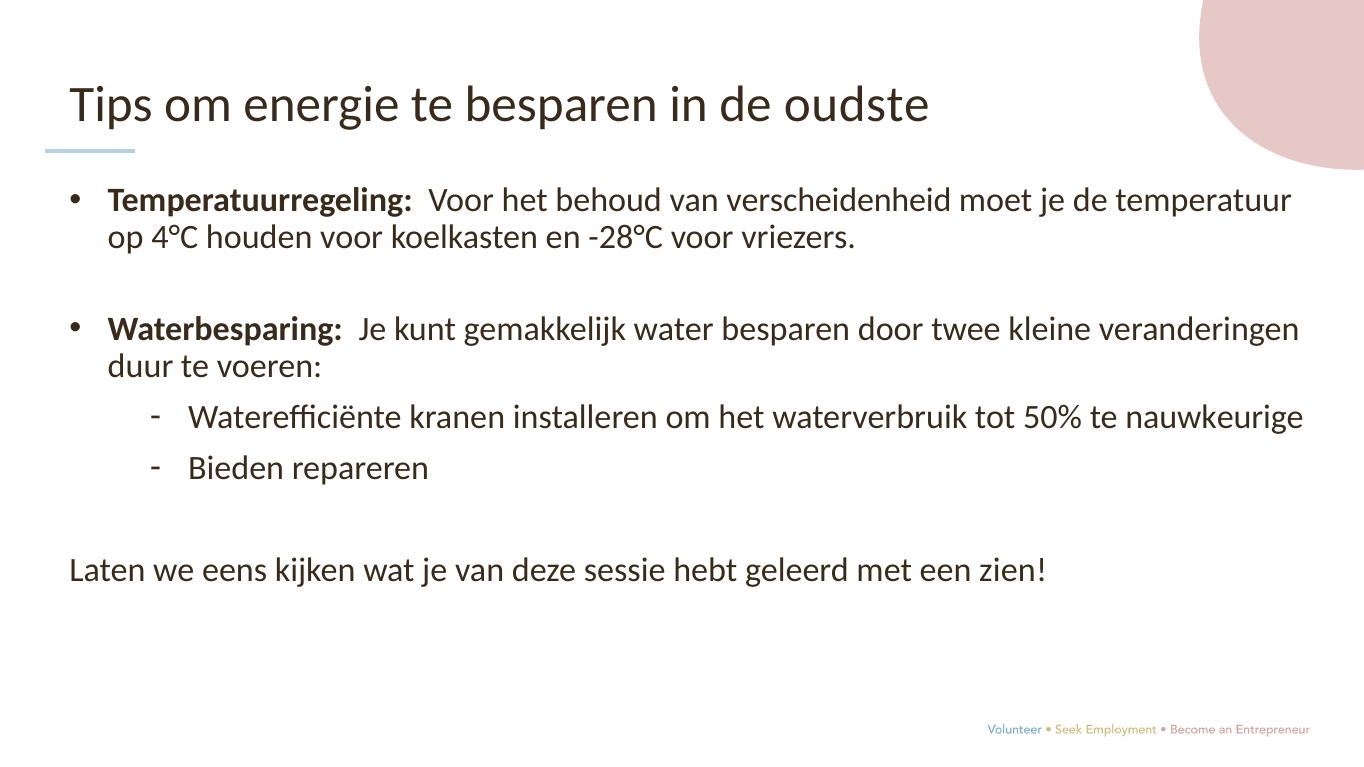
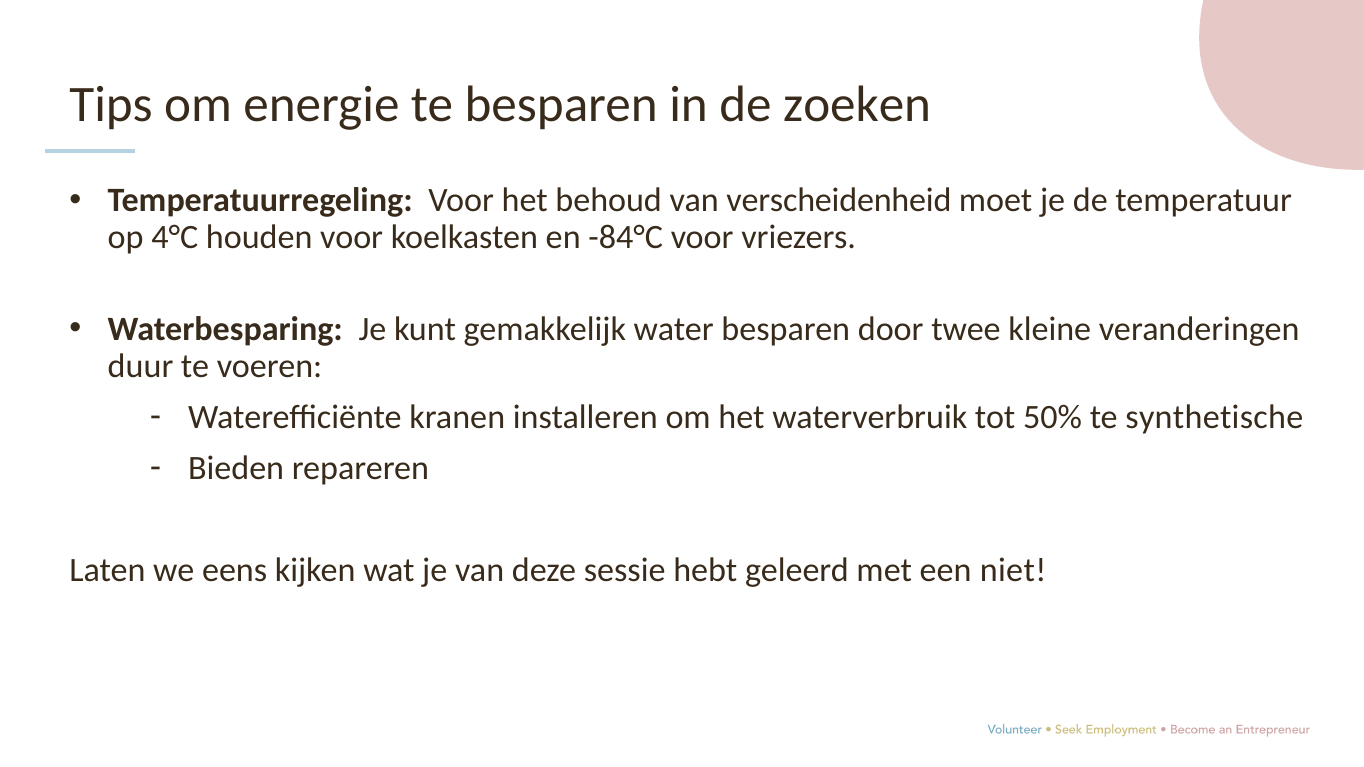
oudste: oudste -> zoeken (857, 104)
-28°C: -28°C -> -84°C (626, 237)
nauwkeurige: nauwkeurige -> synthetische (1214, 417)
zien: zien -> niet (1013, 570)
